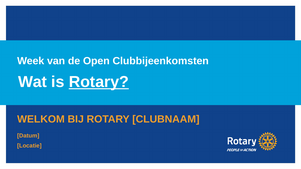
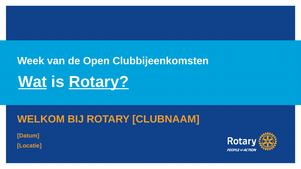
Wat underline: none -> present (33, 82)
